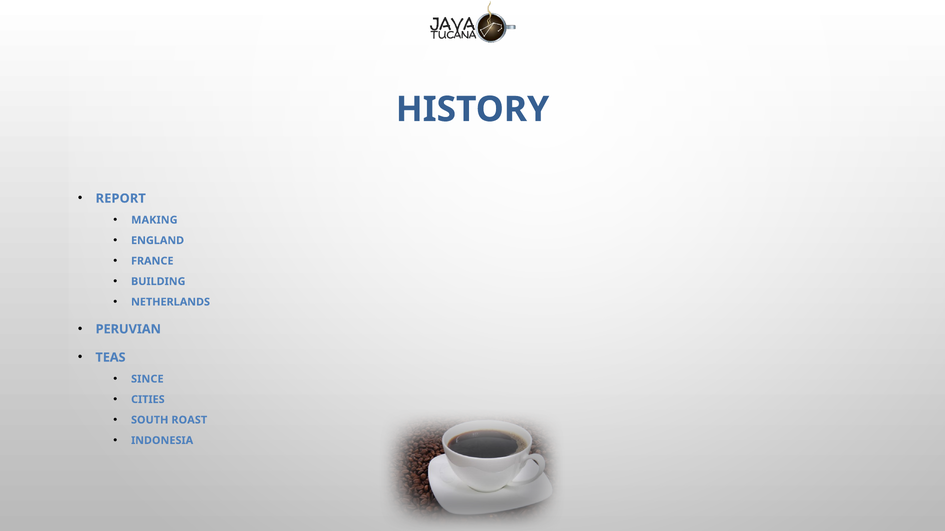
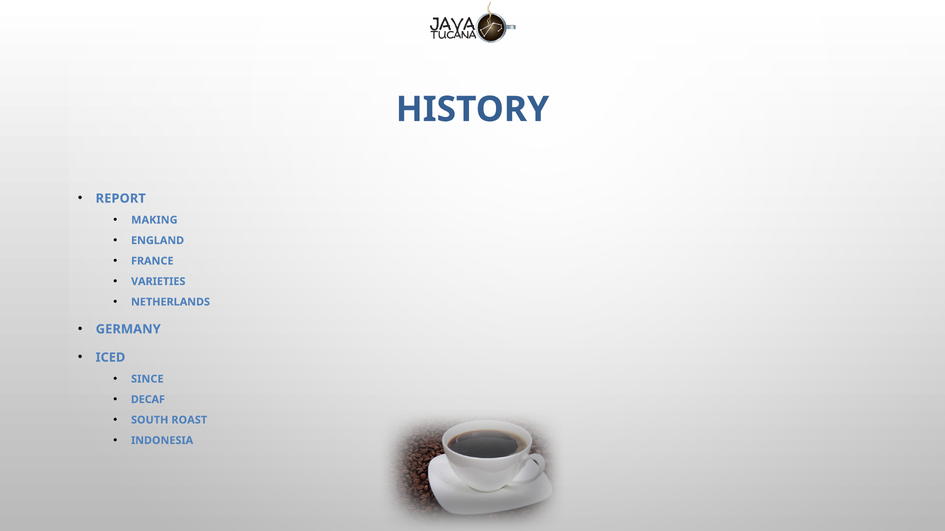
BUILDING: BUILDING -> VARIETIES (158, 282)
PERUVIAN: PERUVIAN -> GERMANY (128, 329)
TEAS: TEAS -> ICED (110, 358)
CITIES: CITIES -> DECAF (148, 400)
